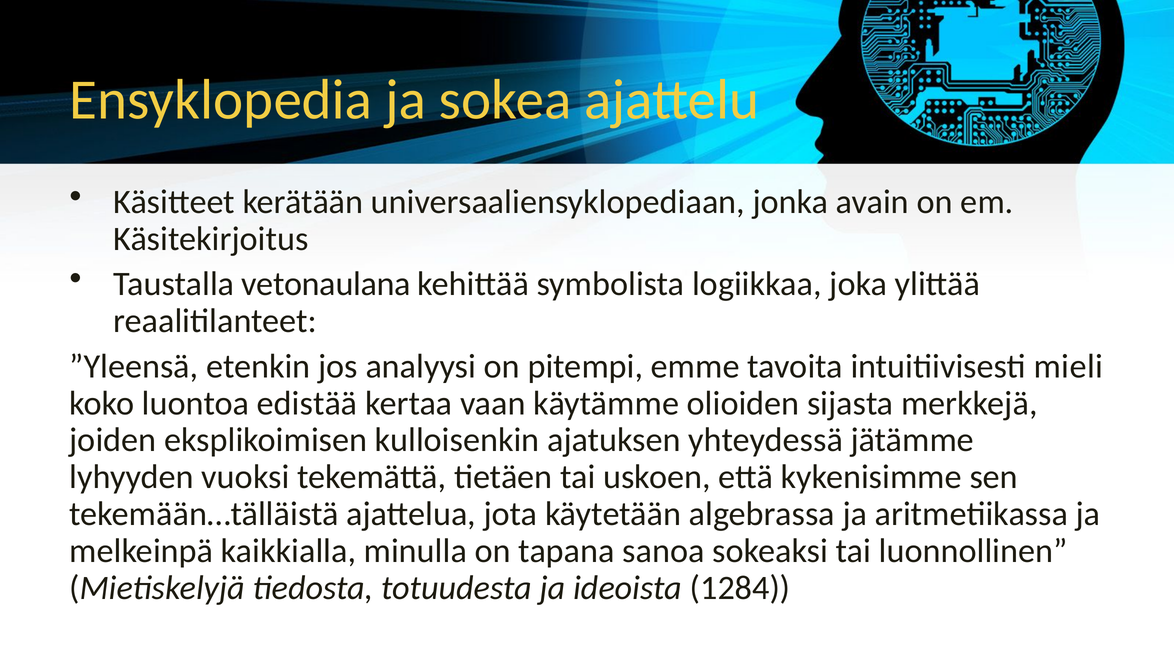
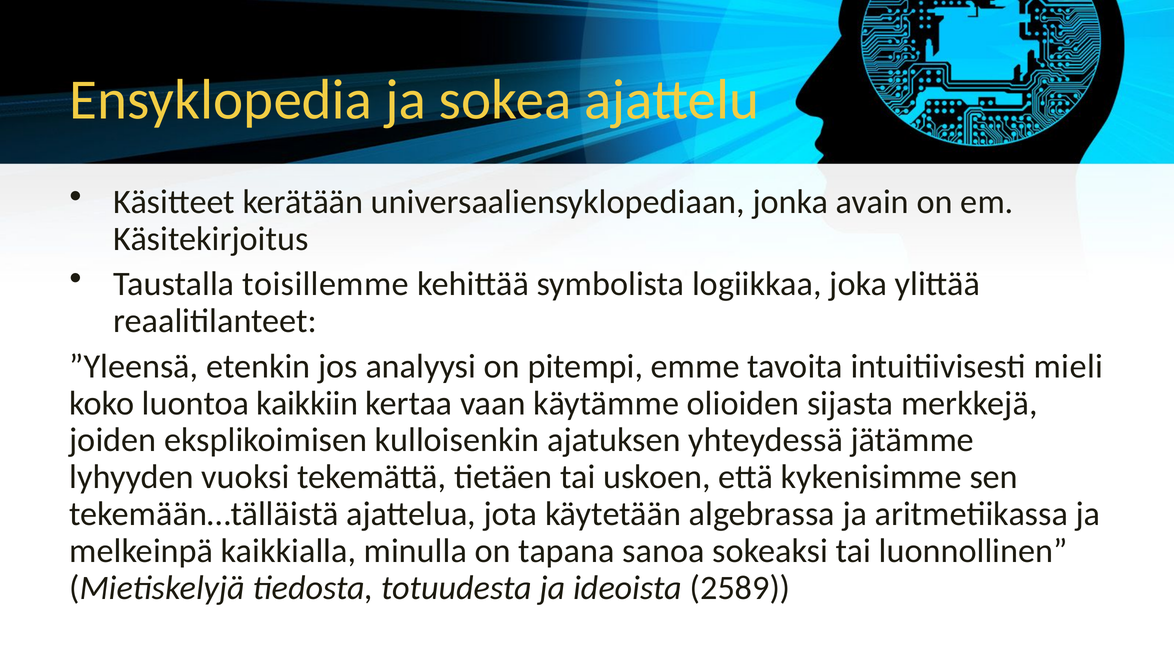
vetonaulana: vetonaulana -> toisillemme (326, 284)
edistää: edistää -> kaikkiin (307, 403)
1284: 1284 -> 2589 (740, 588)
